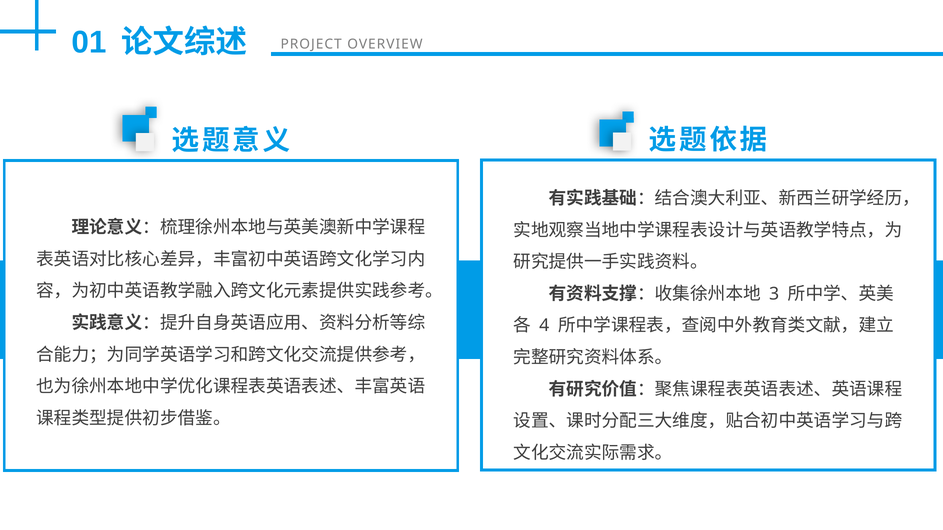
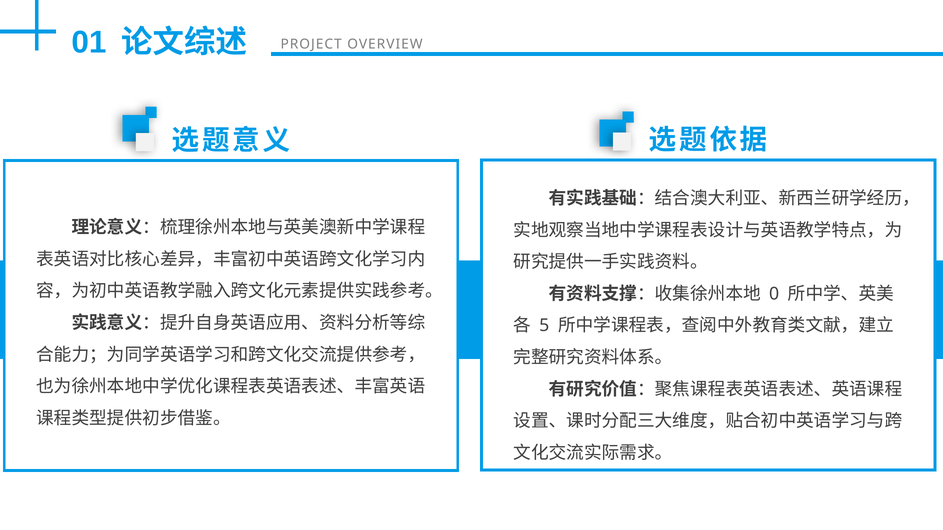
3: 3 -> 0 (774, 294)
4: 4 -> 5 (544, 326)
